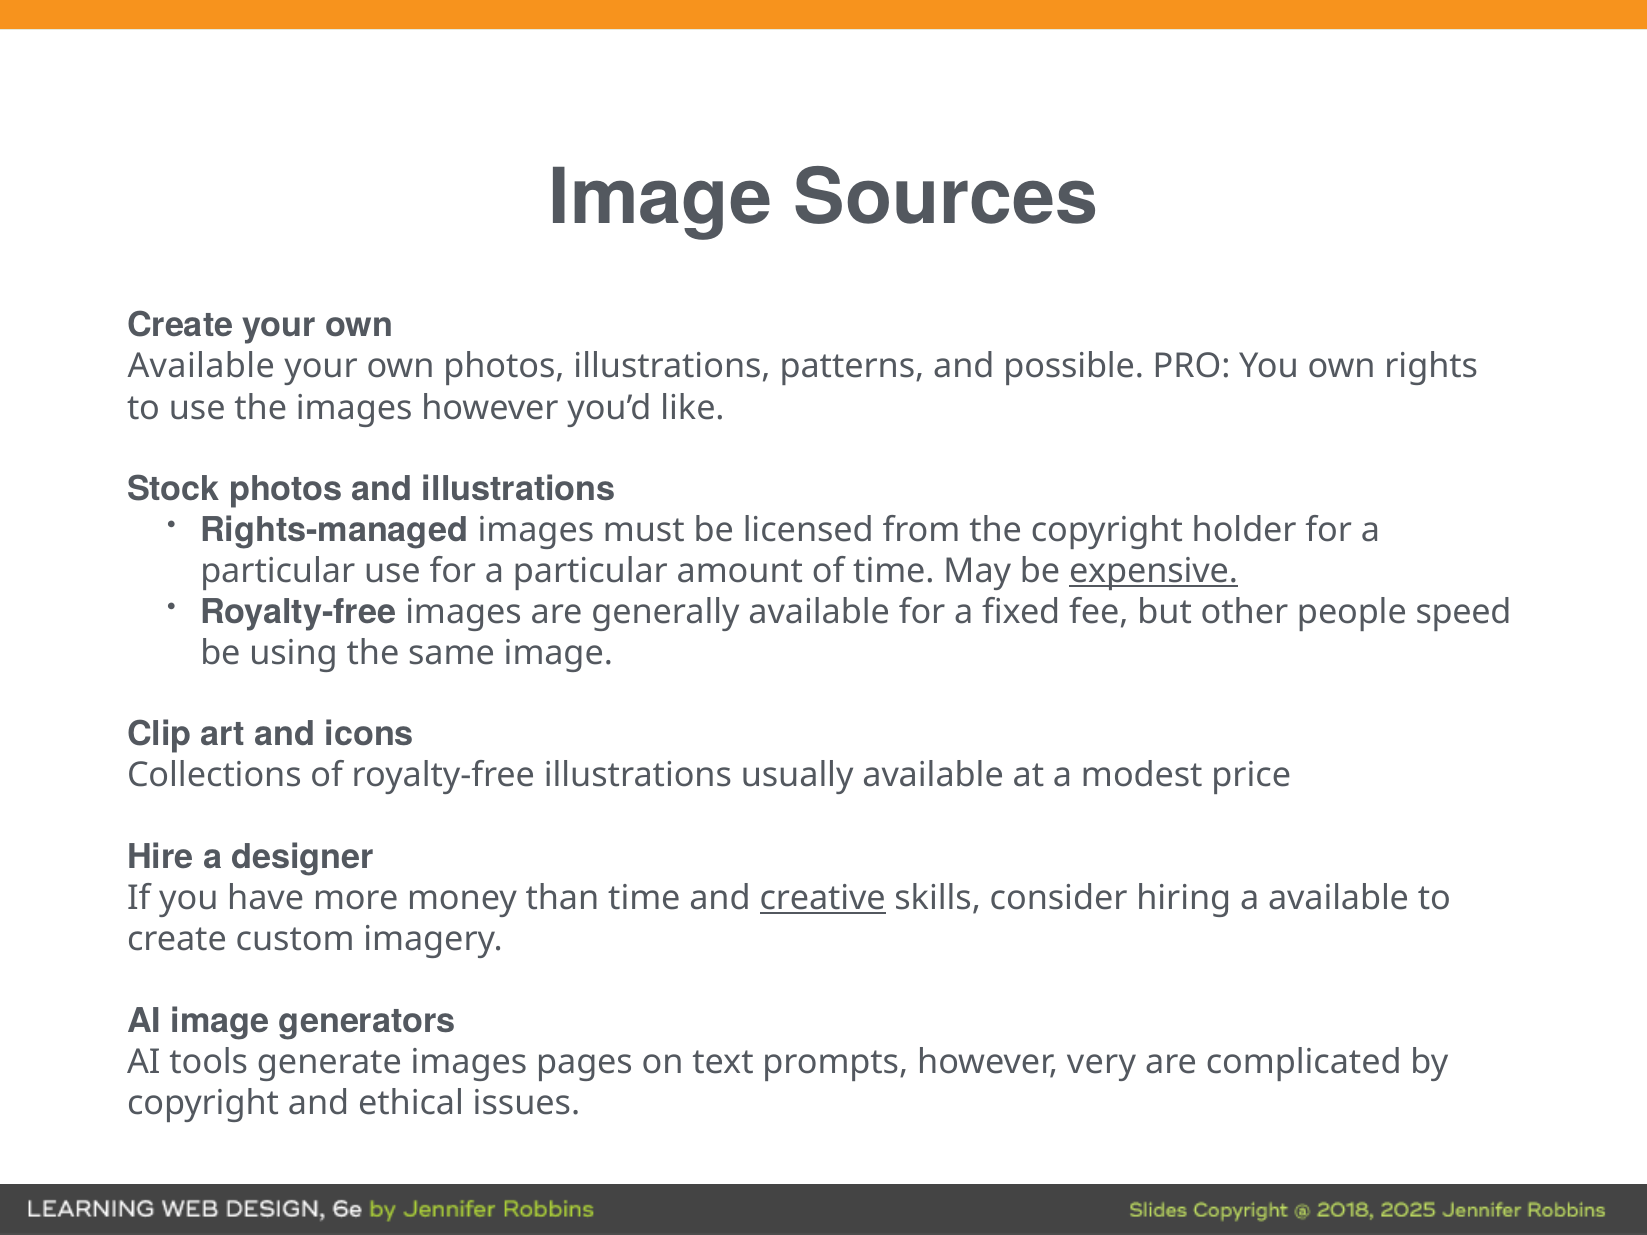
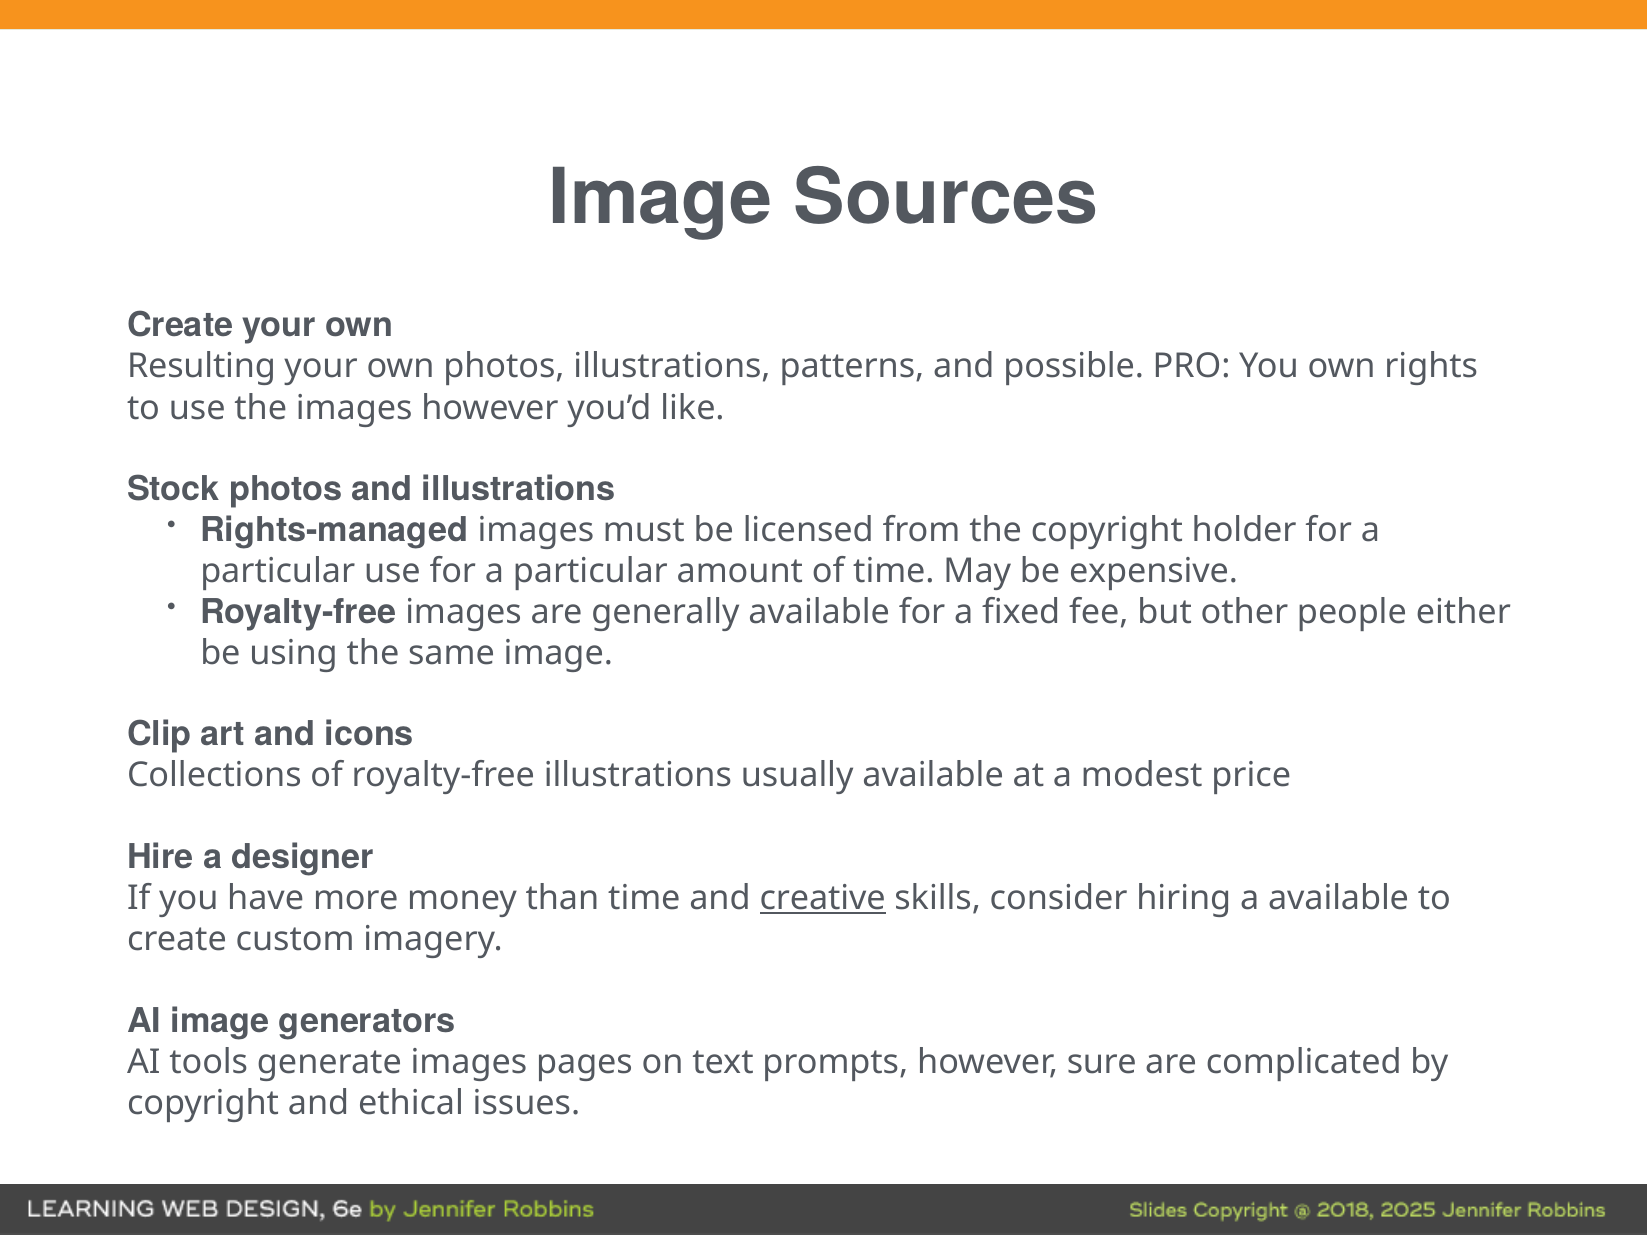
Available: Available -> Resulting (201, 367)
expensive underline: present -> none (1154, 571)
speed: speed -> either (1463, 612)
very: very -> sure (1102, 1062)
